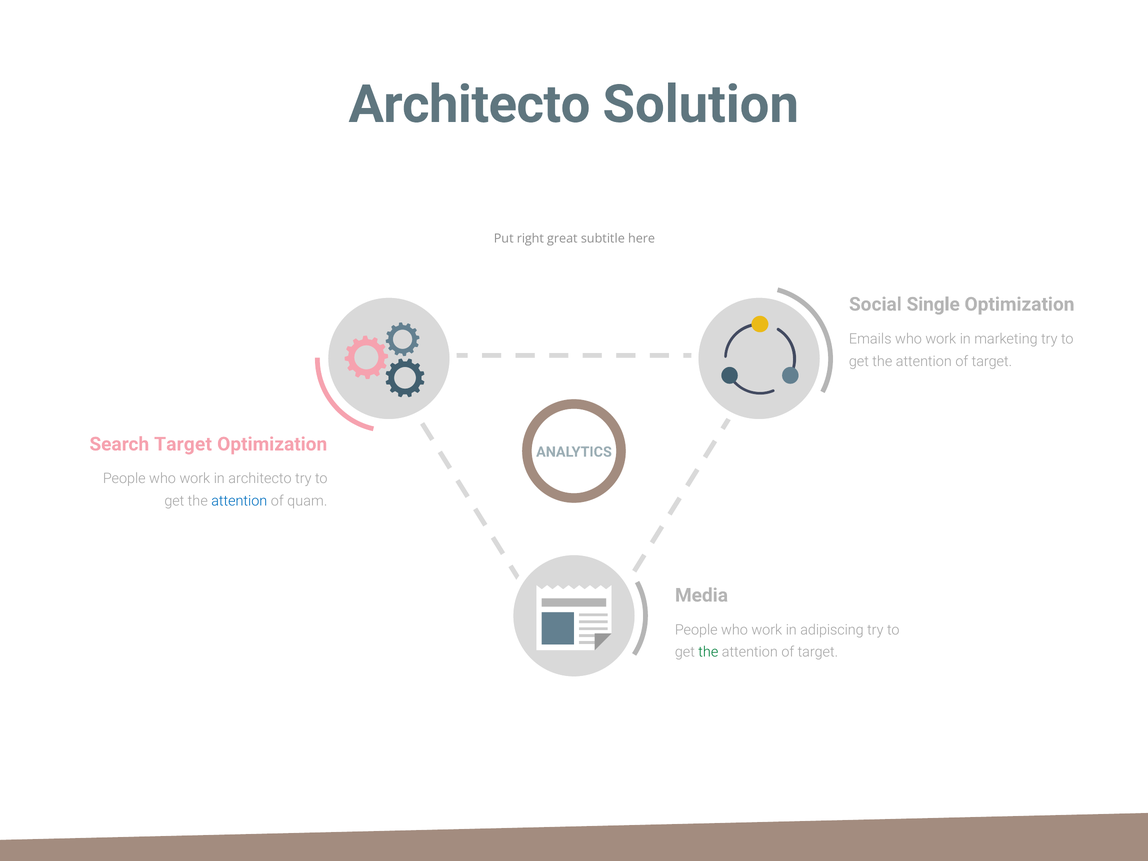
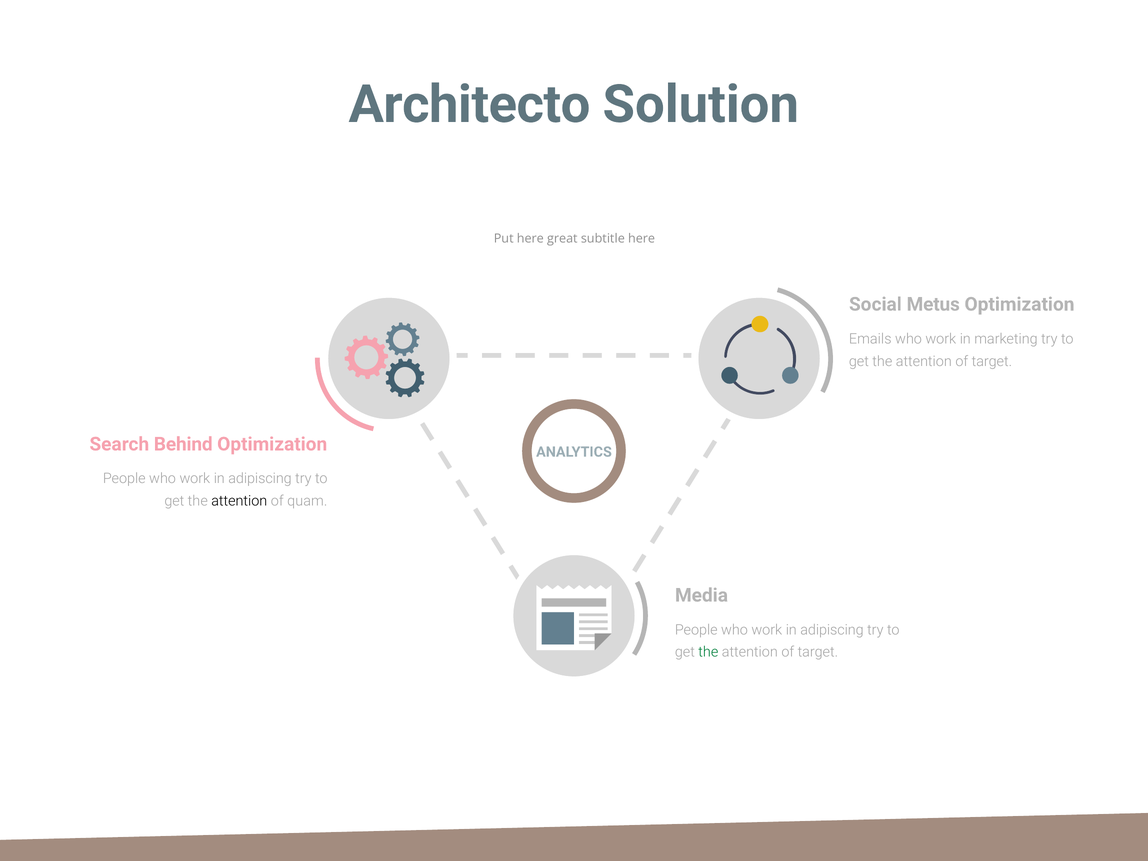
Put right: right -> here (530, 239)
Single: Single -> Metus (933, 304)
Search Target: Target -> Behind (183, 444)
architecto: architecto -> adipiscing (260, 479)
attention colour: blue -> black (239, 501)
